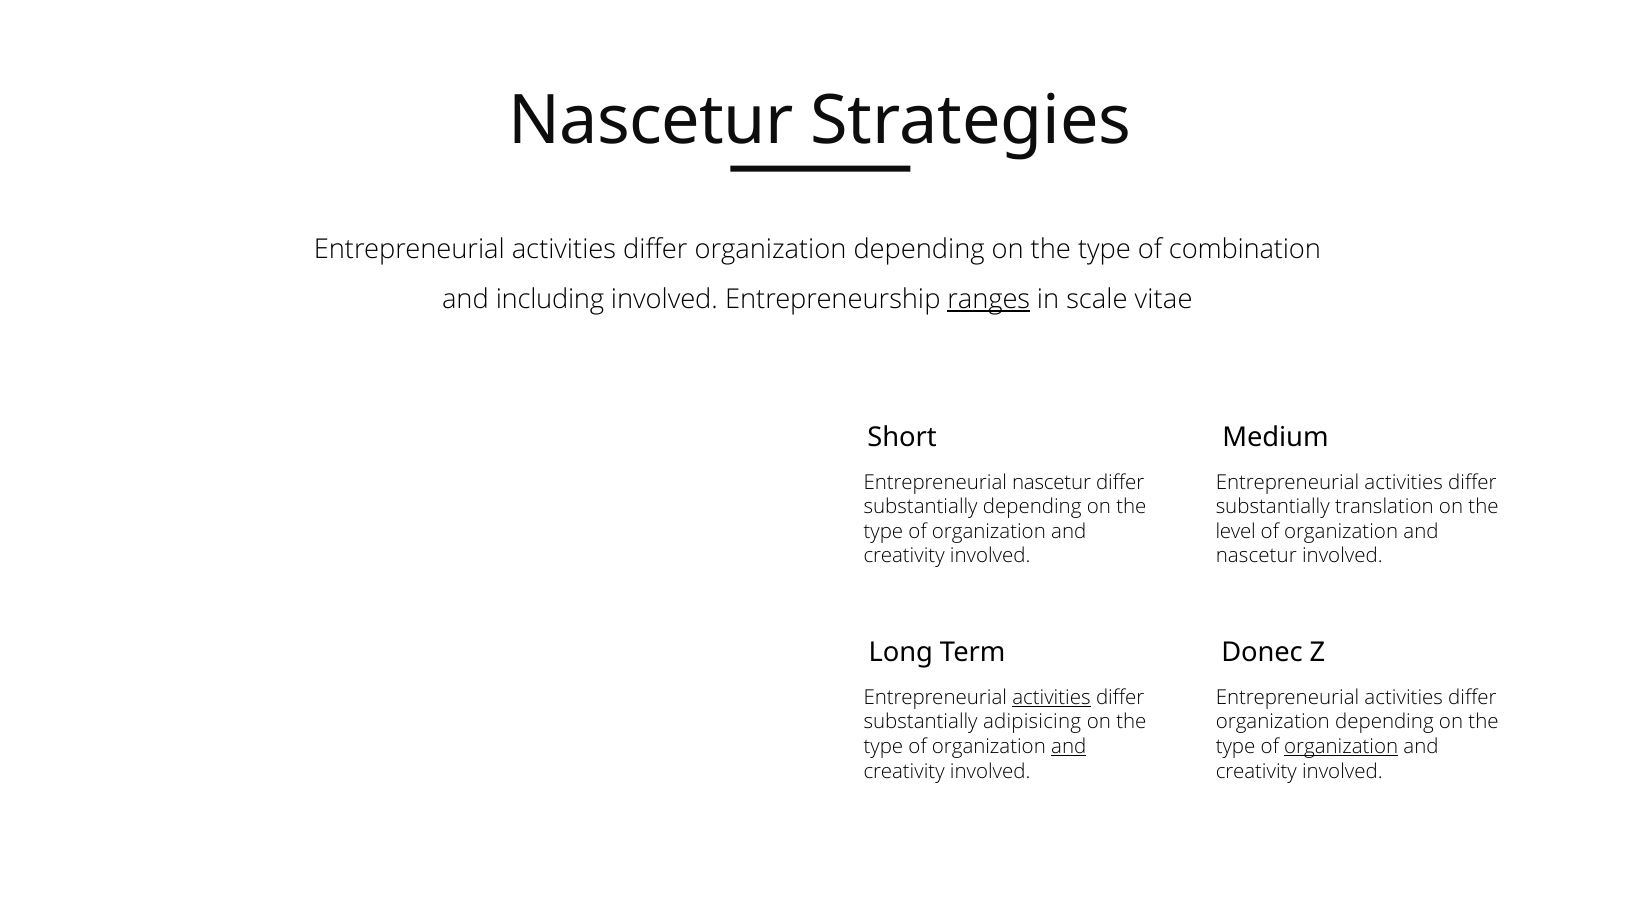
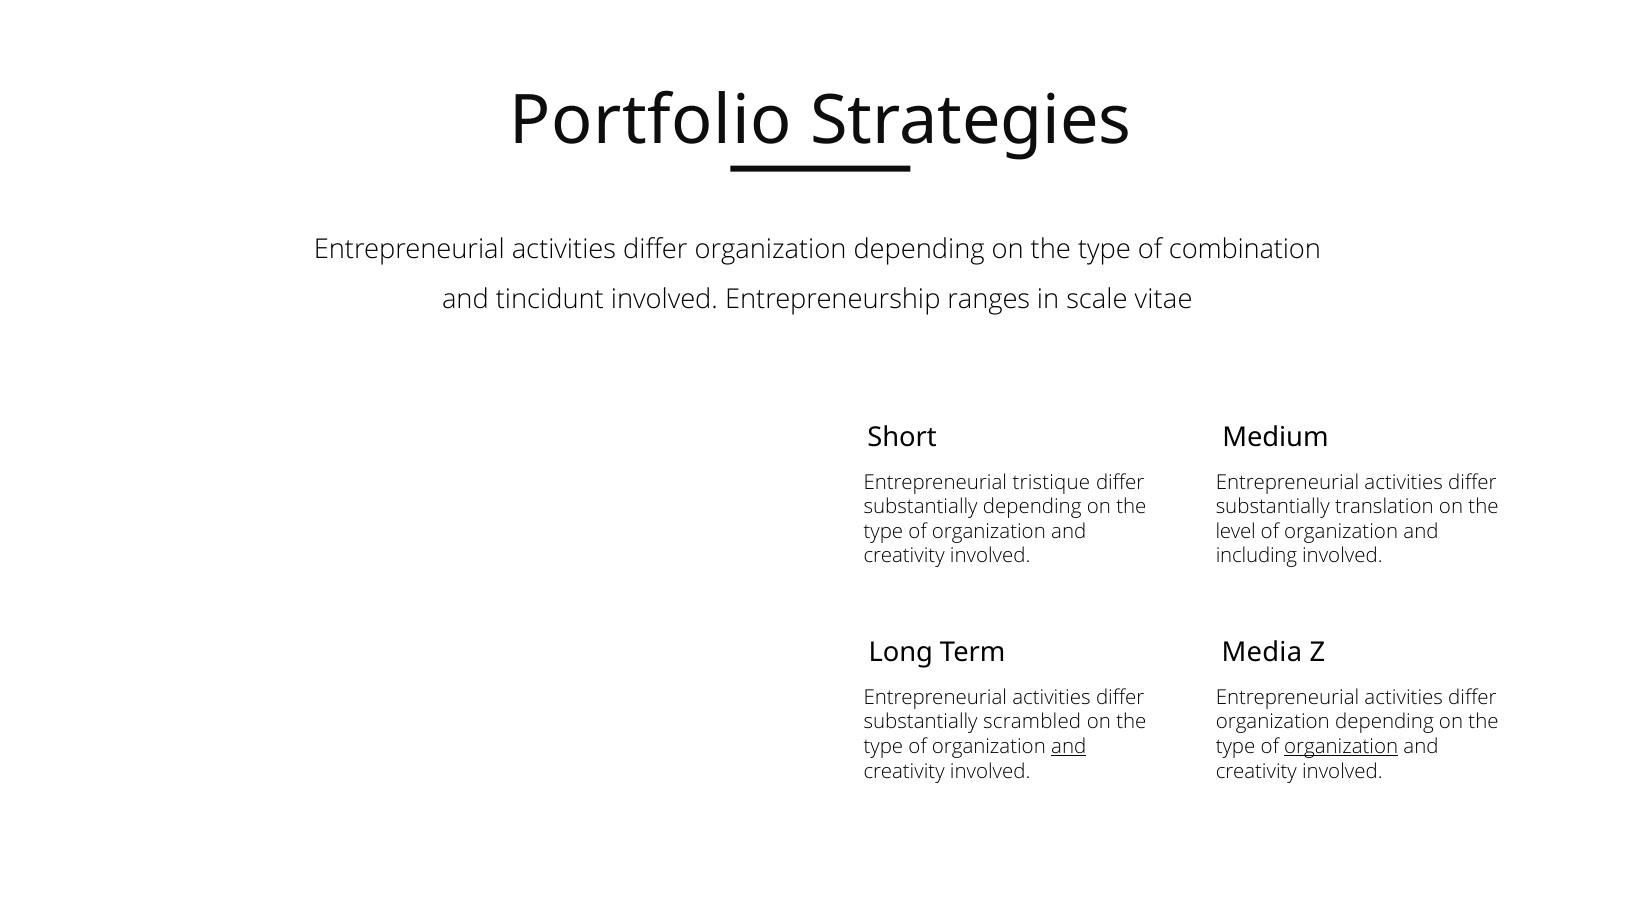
Nascetur: Nascetur -> Portfolio (650, 121)
including: including -> tincidunt (550, 299)
ranges underline: present -> none (989, 299)
Entrepreneurial nascetur: nascetur -> tristique (1051, 482)
nascetur: nascetur -> including (1256, 556)
Donec: Donec -> Media (1262, 653)
activities underline: present -> none (1051, 698)
adipisicing: adipisicing -> scrambled (1032, 722)
